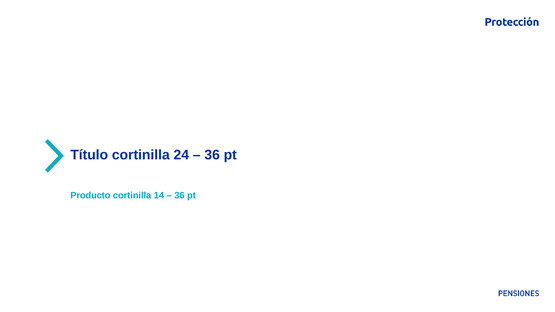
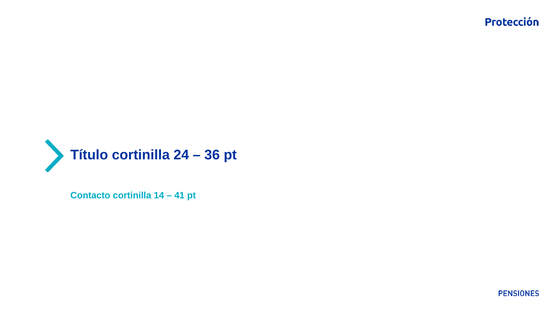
Producto: Producto -> Contacto (90, 195)
36: 36 -> 41 (179, 195)
